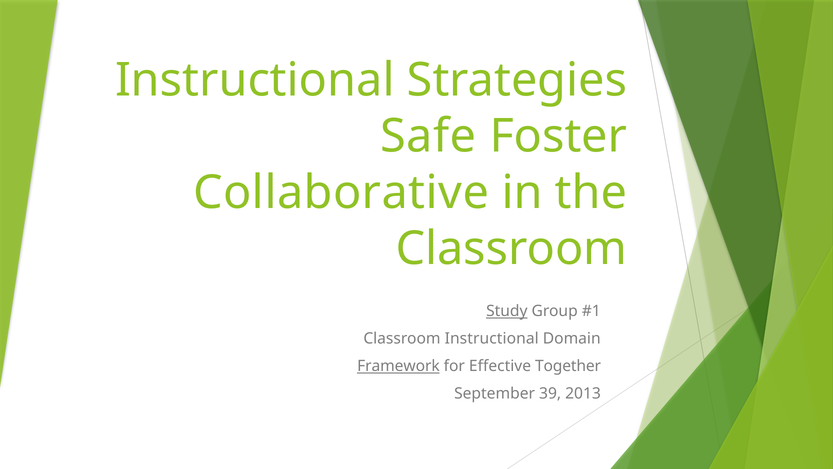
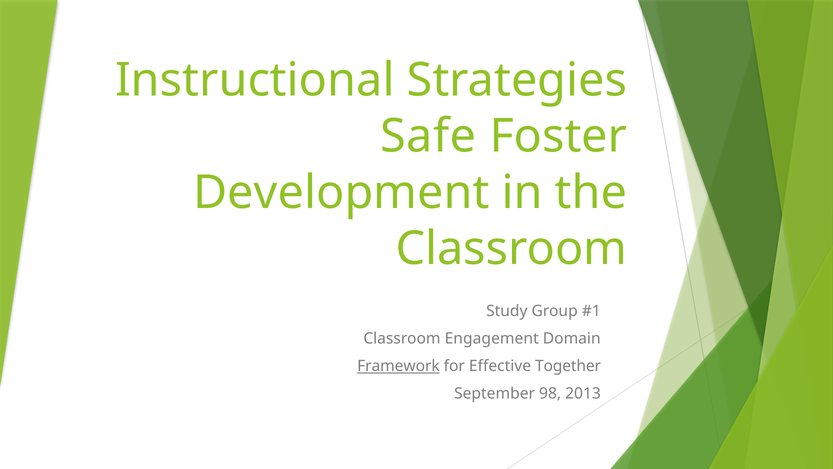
Collaborative: Collaborative -> Development (341, 193)
Study underline: present -> none (507, 311)
Classroom Instructional: Instructional -> Engagement (492, 338)
39: 39 -> 98 (550, 393)
